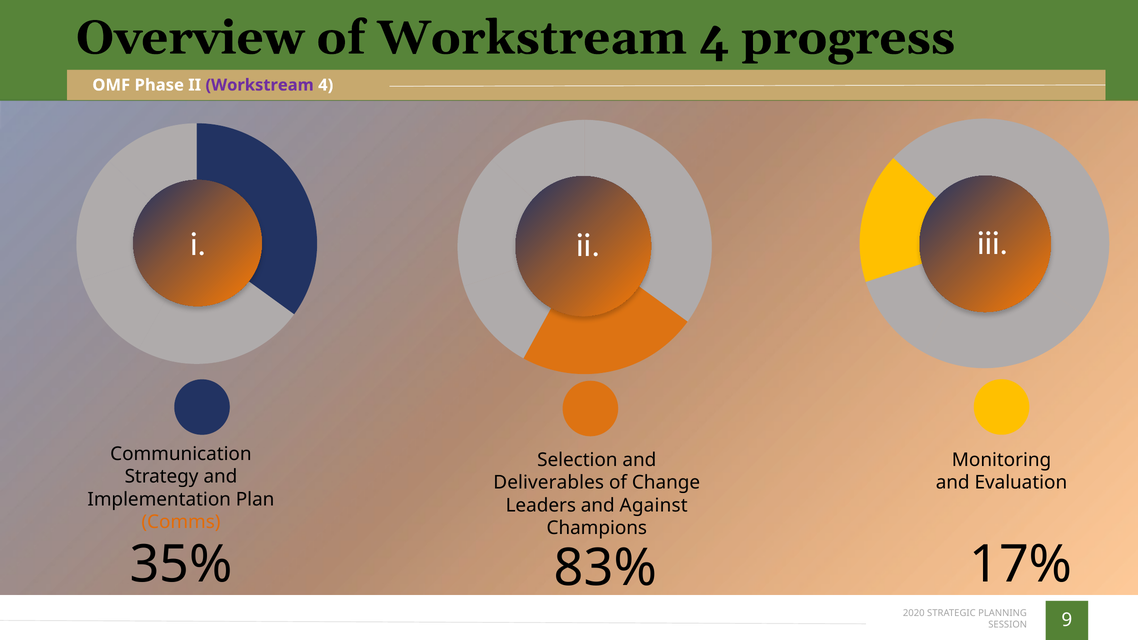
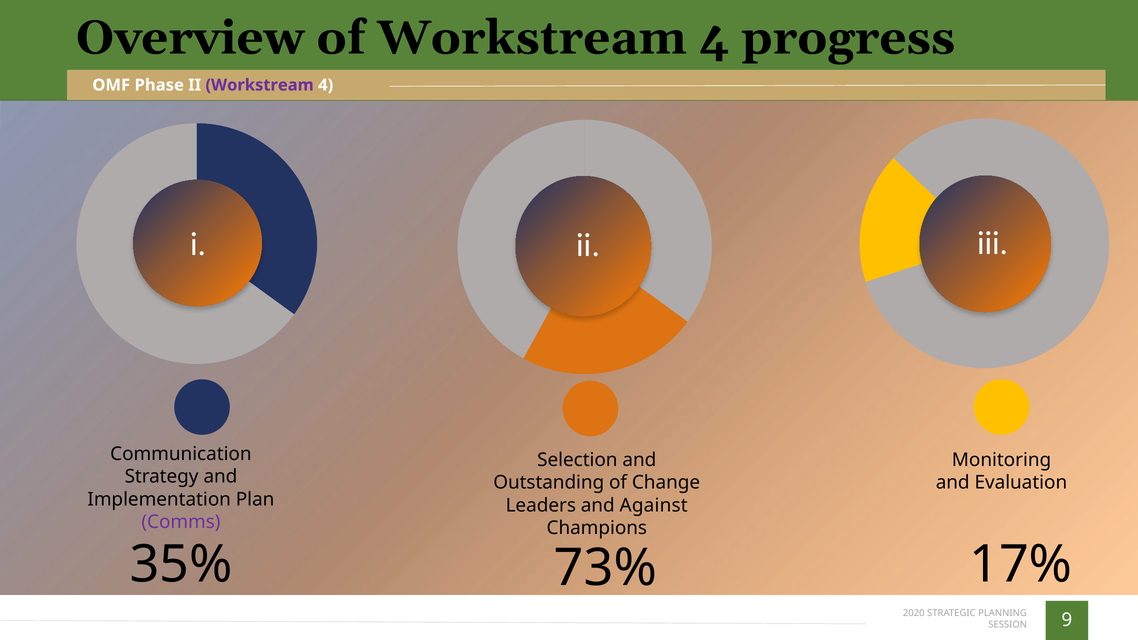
Deliverables: Deliverables -> Outstanding (549, 483)
Comms colour: orange -> purple (181, 522)
83%: 83% -> 73% (605, 568)
